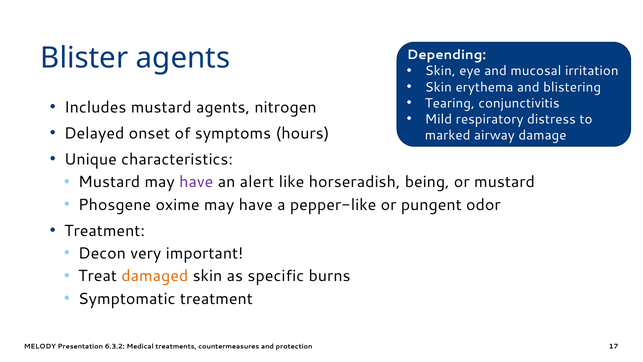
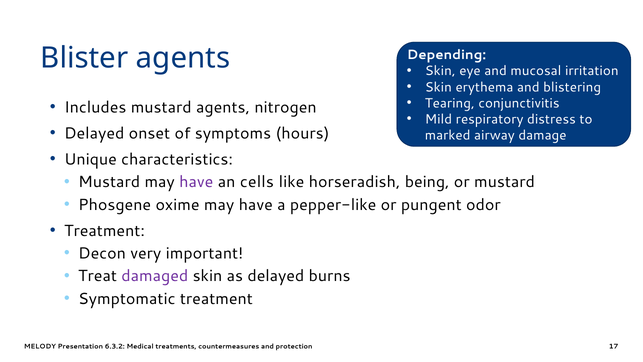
alert: alert -> cells (257, 182)
damaged colour: orange -> purple (155, 276)
as specific: specific -> delayed (276, 276)
